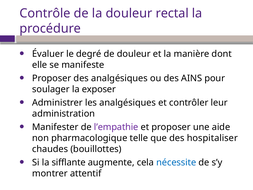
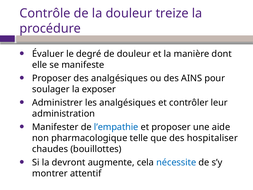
rectal: rectal -> treize (172, 13)
l’empathie colour: purple -> blue (116, 127)
sifflante: sifflante -> devront (69, 162)
